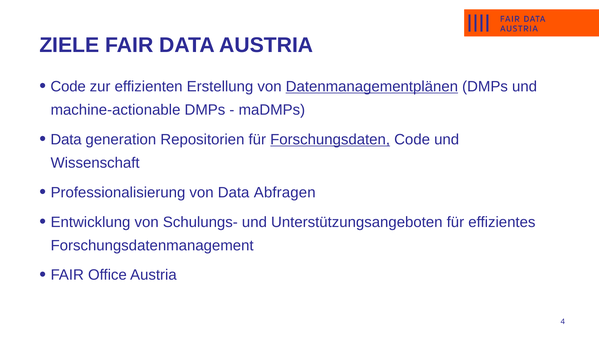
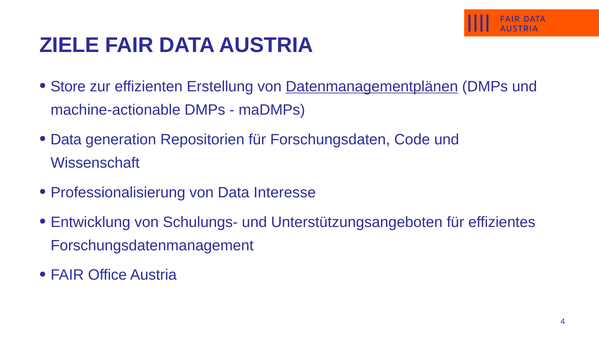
Code: Code -> Store (68, 87)
Forschungsdaten underline: present -> none (330, 139)
Abfragen: Abfragen -> Interesse (285, 192)
